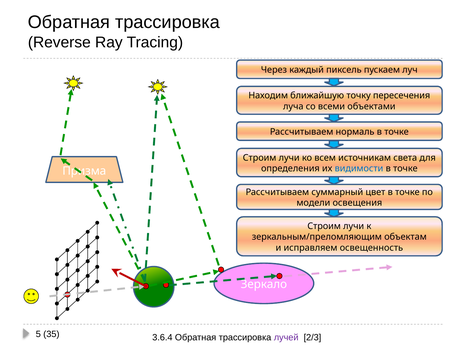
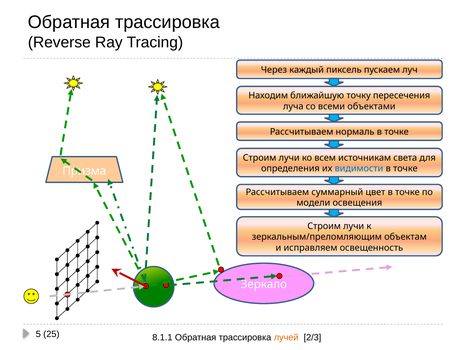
35: 35 -> 25 (51, 334)
3.6.4: 3.6.4 -> 8.1.1 (162, 337)
лучей colour: purple -> orange (286, 337)
